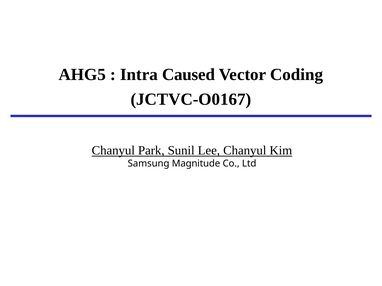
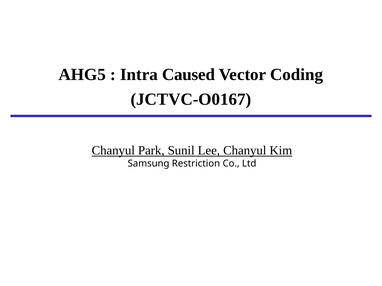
Magnitude: Magnitude -> Restriction (196, 164)
